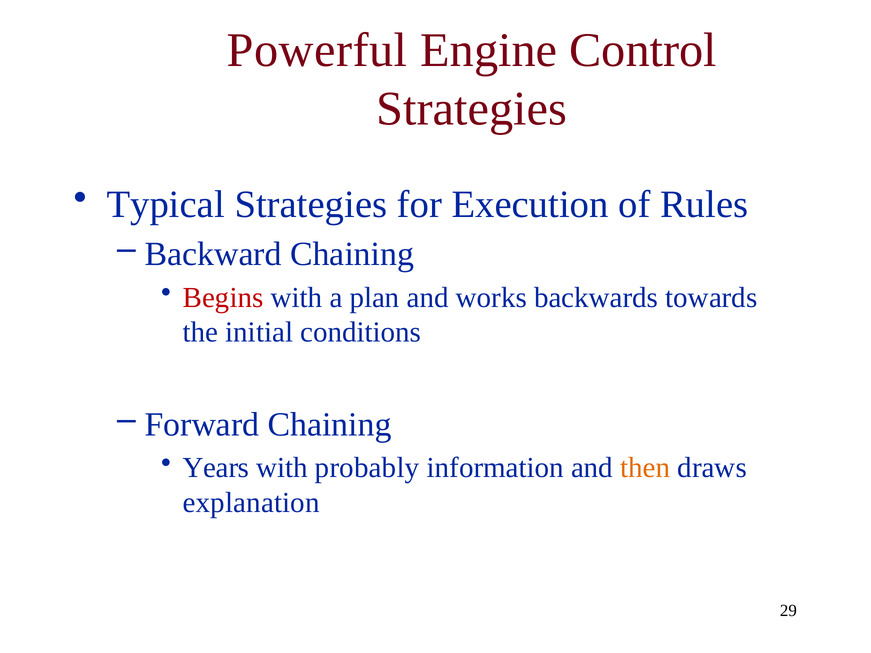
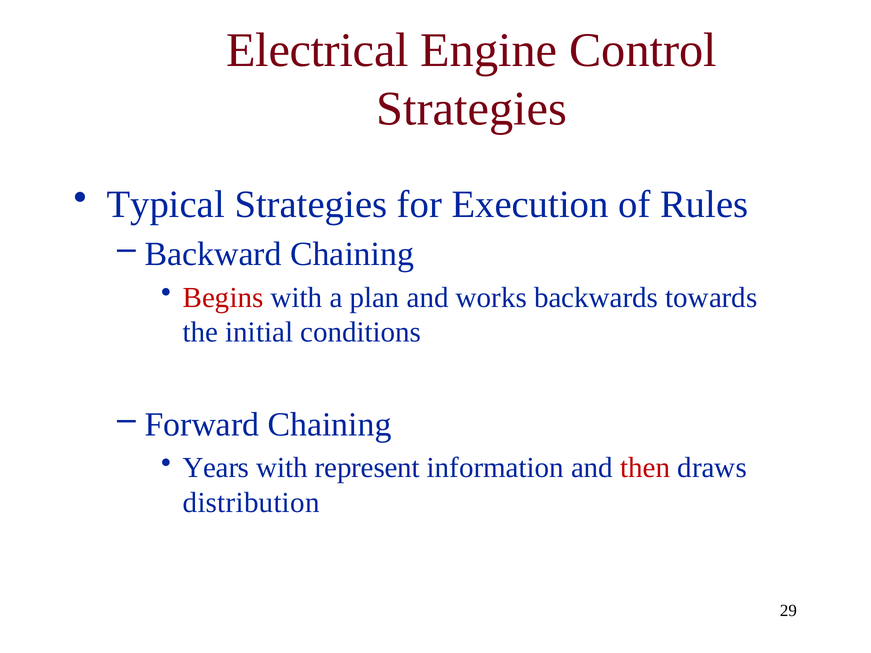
Powerful: Powerful -> Electrical (317, 51)
probably: probably -> represent (367, 468)
then colour: orange -> red (645, 468)
explanation: explanation -> distribution (251, 503)
